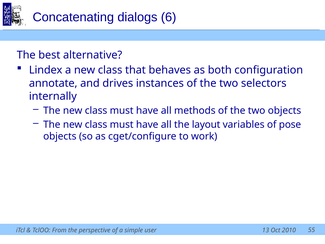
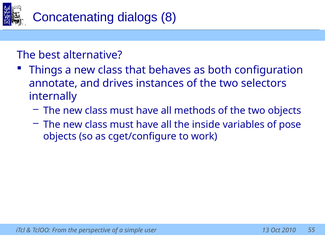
6: 6 -> 8 (169, 17)
Lindex: Lindex -> Things (46, 70)
layout: layout -> inside (206, 124)
